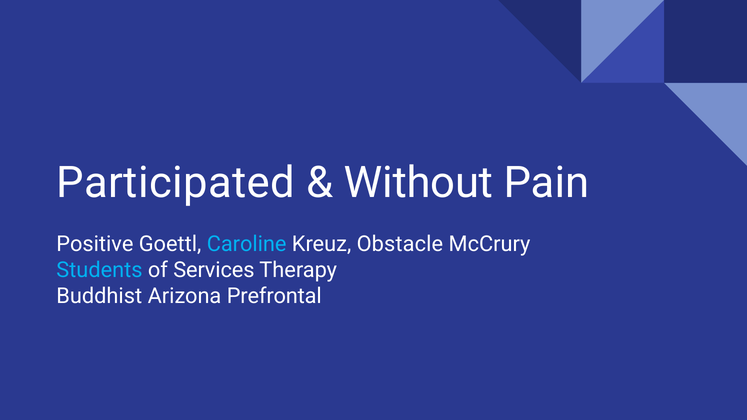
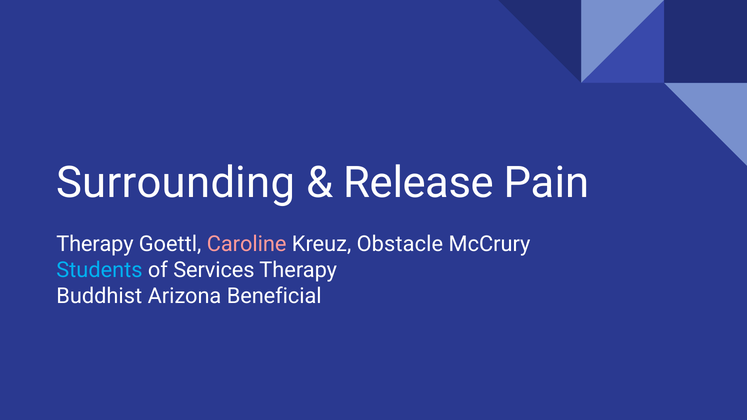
Participated: Participated -> Surrounding (176, 183)
Without: Without -> Release (419, 183)
Positive: Positive -> Therapy (95, 244)
Caroline colour: light blue -> pink (247, 244)
Prefrontal: Prefrontal -> Beneficial (274, 296)
